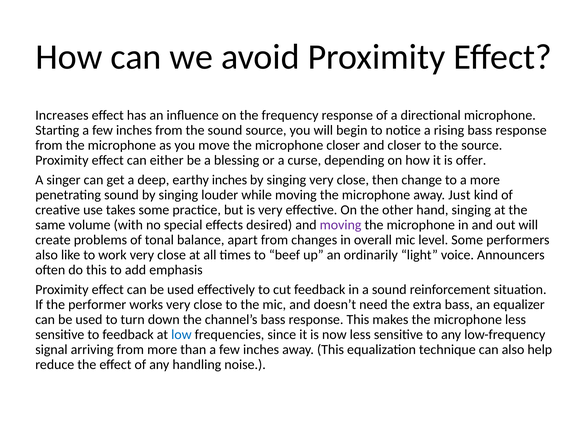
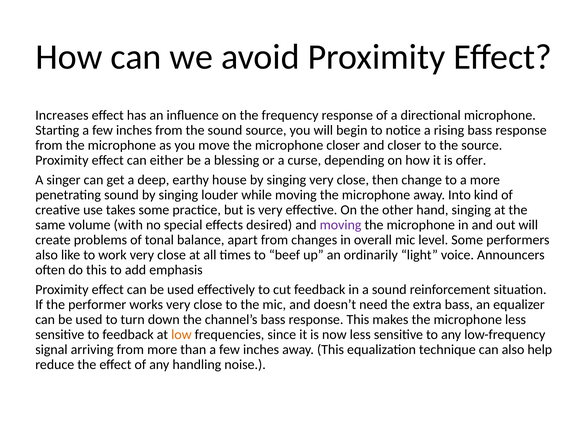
earthy inches: inches -> house (229, 180)
Just: Just -> Into (459, 195)
low colour: blue -> orange (181, 335)
